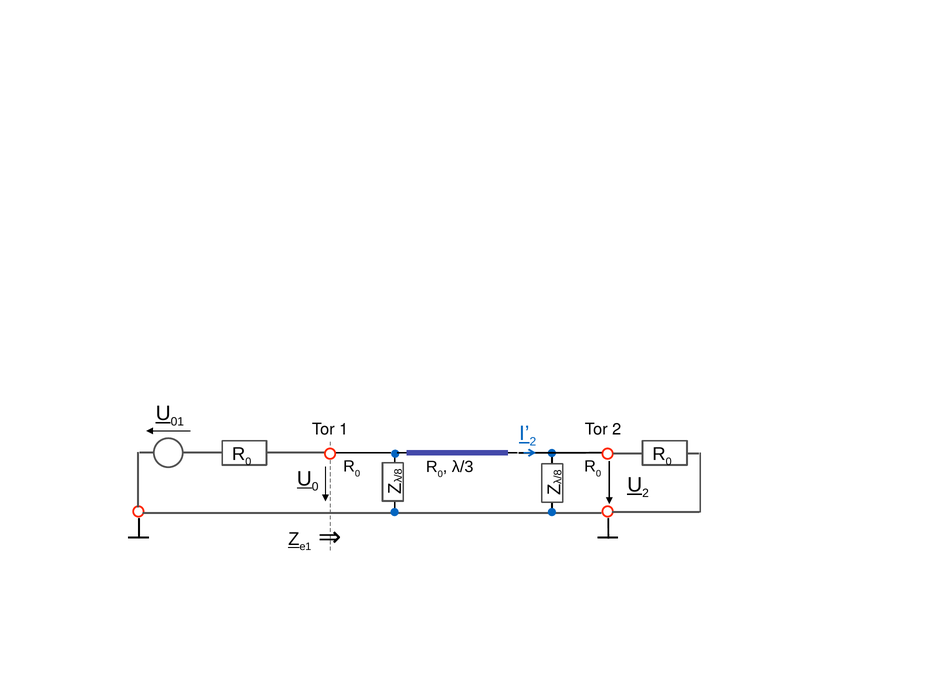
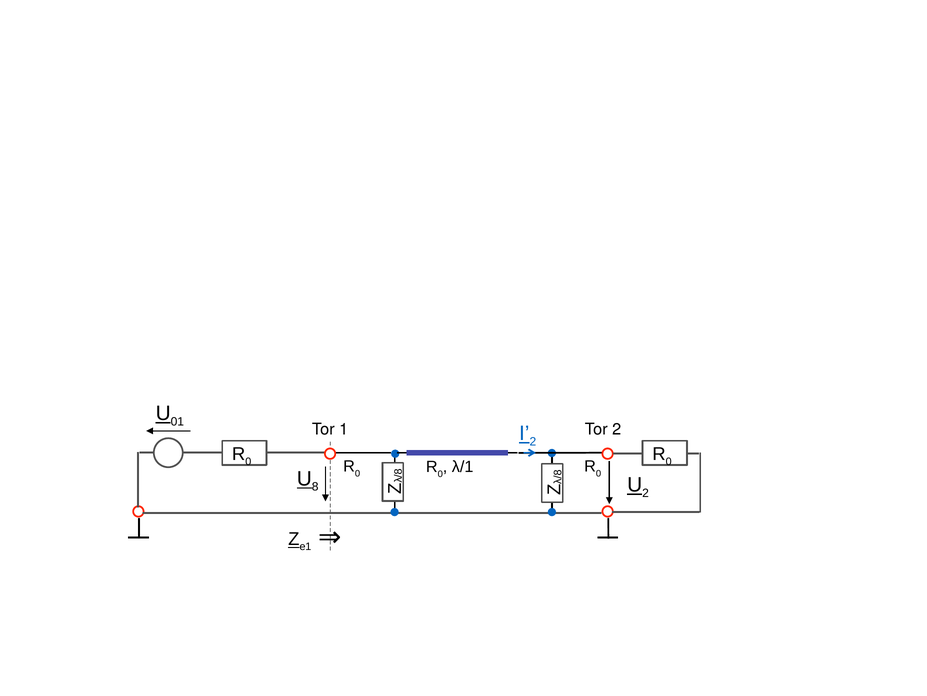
λ/3: λ/3 -> λ/1 (463, 466)
0: 0 -> 8 (315, 486)
